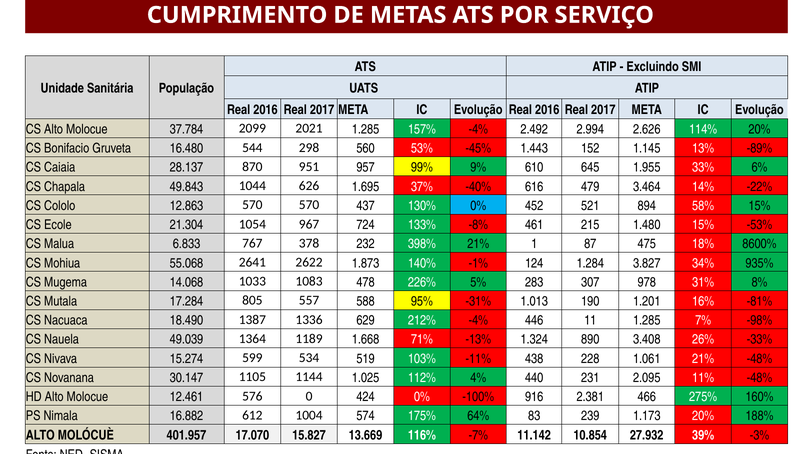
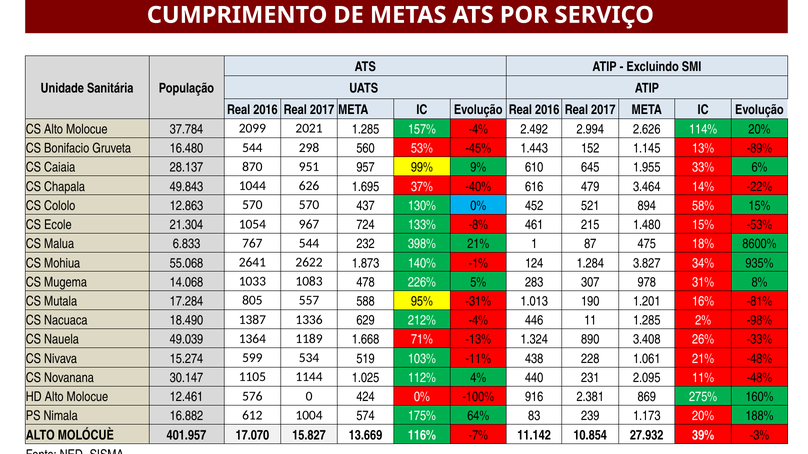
767 378: 378 -> 544 (309, 243)
7%: 7% -> 2% (703, 321)
466: 466 -> 869 (647, 397)
